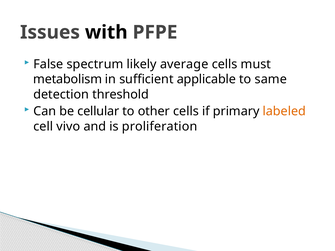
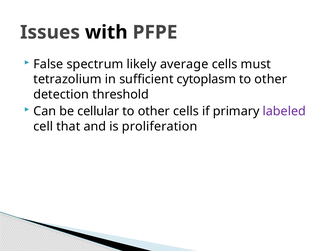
metabolism: metabolism -> tetrazolium (68, 79)
applicable: applicable -> cytoplasm (206, 79)
same: same -> other (271, 79)
labeled colour: orange -> purple (284, 111)
vivo: vivo -> that (68, 127)
